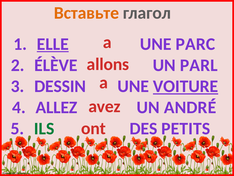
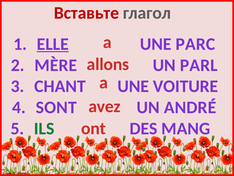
Вставьте colour: orange -> red (86, 13)
ÉLÈVE: ÉLÈVE -> MÈRE (56, 65)
DESSIN: DESSIN -> CHANT (60, 86)
VOITURE underline: present -> none (186, 86)
ALLEZ: ALLEZ -> SONT (56, 107)
PETITS: PETITS -> MANG (186, 128)
